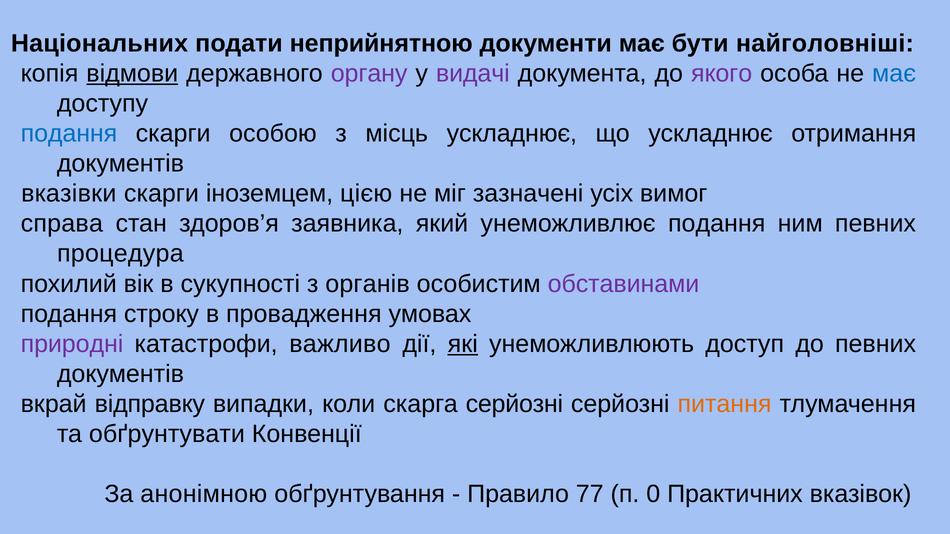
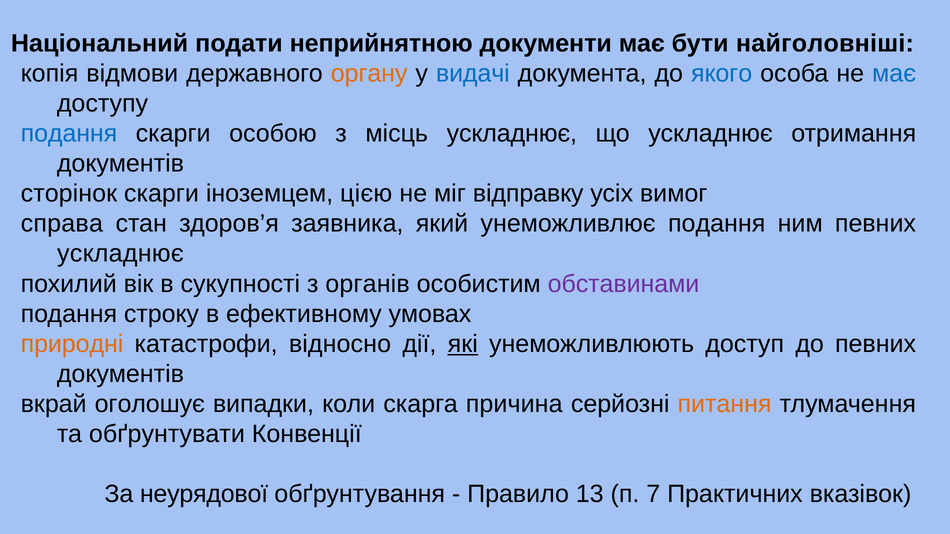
Національних: Національних -> Національний (100, 43)
відмови underline: present -> none (132, 73)
органу colour: purple -> orange (369, 73)
видачі colour: purple -> blue (473, 73)
якого colour: purple -> blue (722, 73)
вказівки: вказівки -> сторінок (69, 194)
зазначені: зазначені -> відправку (528, 194)
процедура: процедура -> ускладнює (120, 254)
провадження: провадження -> ефективному (304, 314)
природні colour: purple -> orange (72, 344)
важливо: важливо -> відносно (340, 344)
відправку: відправку -> оголошує (150, 404)
скарга серйозні: серйозні -> причина (514, 404)
анонімною: анонімною -> неурядової (204, 494)
77: 77 -> 13 (590, 494)
0: 0 -> 7 (653, 494)
